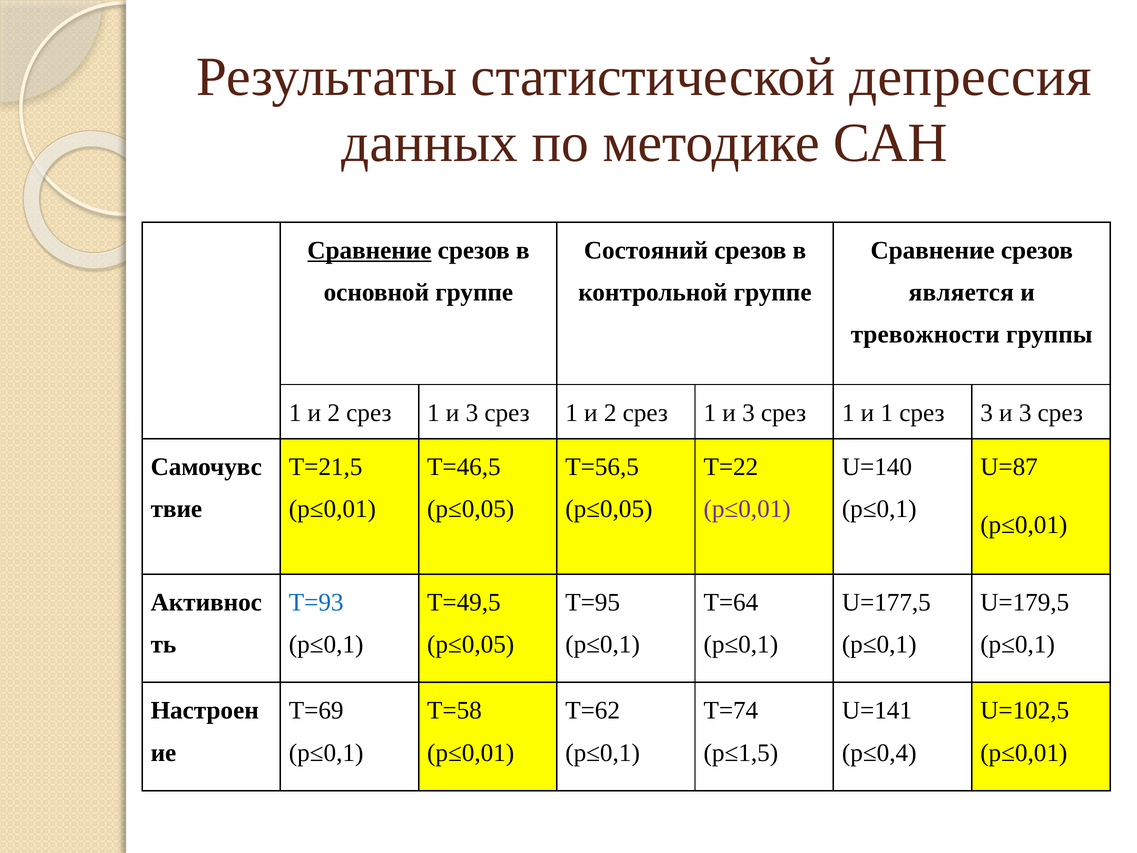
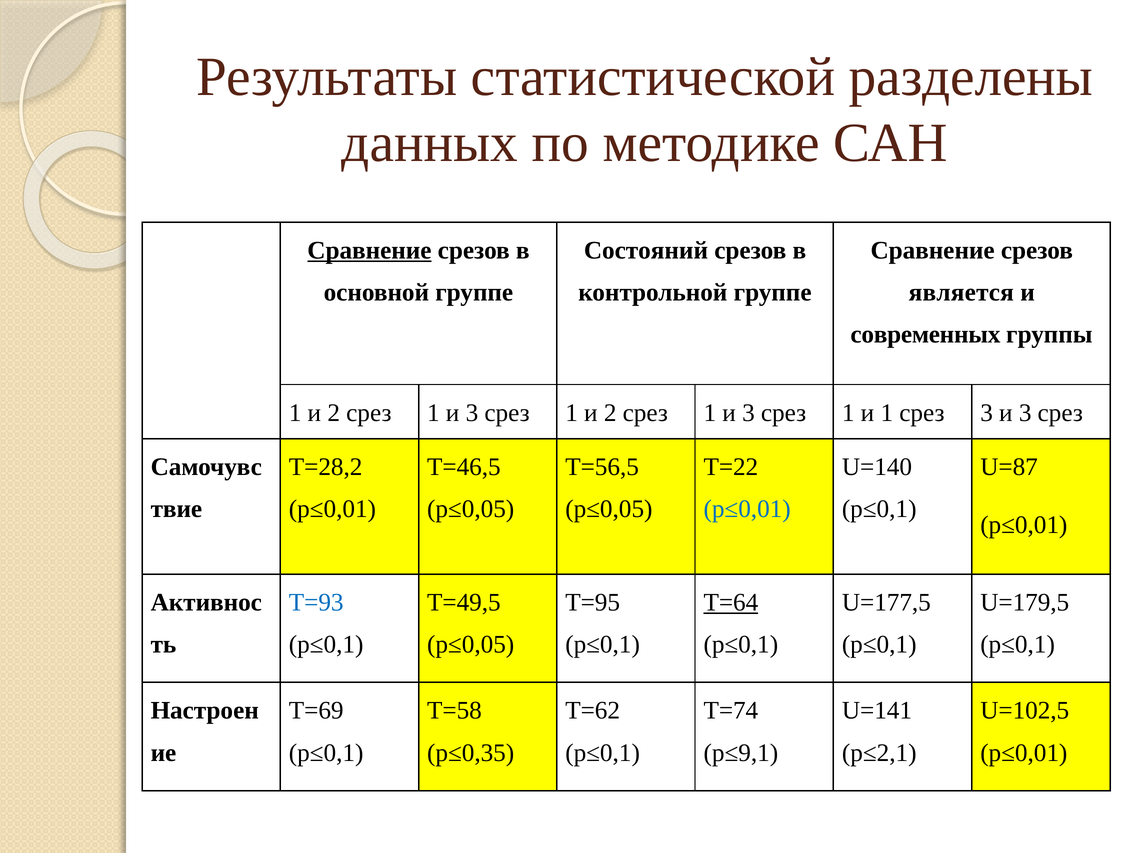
депрессия: депрессия -> разделены (971, 77)
тревожности: тревожности -> современных (925, 334)
Т=21,5: Т=21,5 -> Т=28,2 (326, 467)
р≤0,01 colour: purple -> blue (747, 509)
Т=64 underline: none -> present (731, 602)
р≤0,01: р≤0,01 -> р≤0,35 (471, 753)
р≤1,5: р≤1,5 -> р≤9,1 (741, 753)
р≤0,4: р≤0,4 -> р≤2,1 (879, 753)
